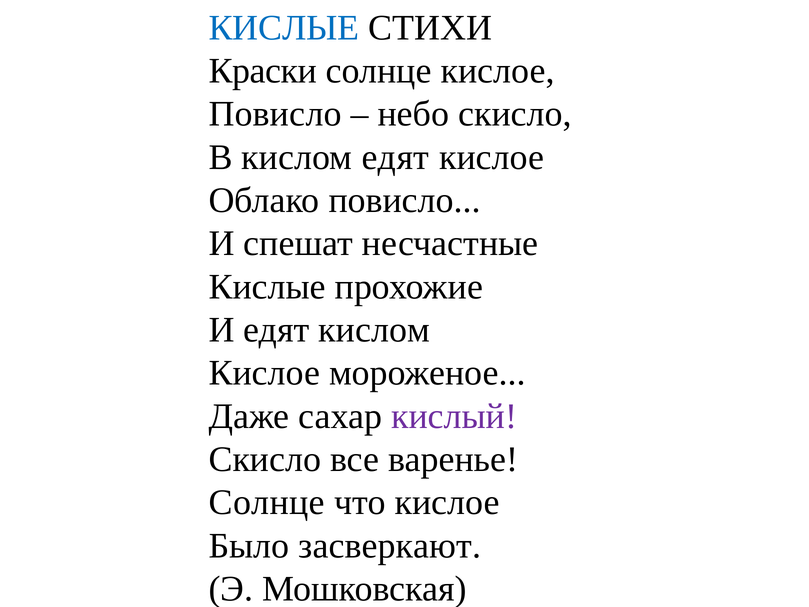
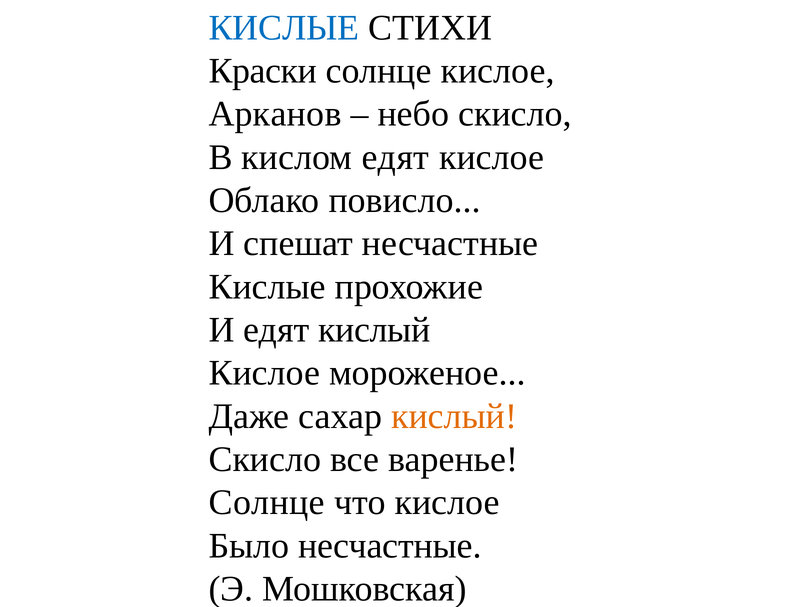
Повисло: Повисло -> Арканов (275, 114)
едят кислом: кислом -> кислый (374, 330)
кислый colour: purple -> orange (454, 416)
Было засверкают: засверкают -> несчастные (390, 546)
